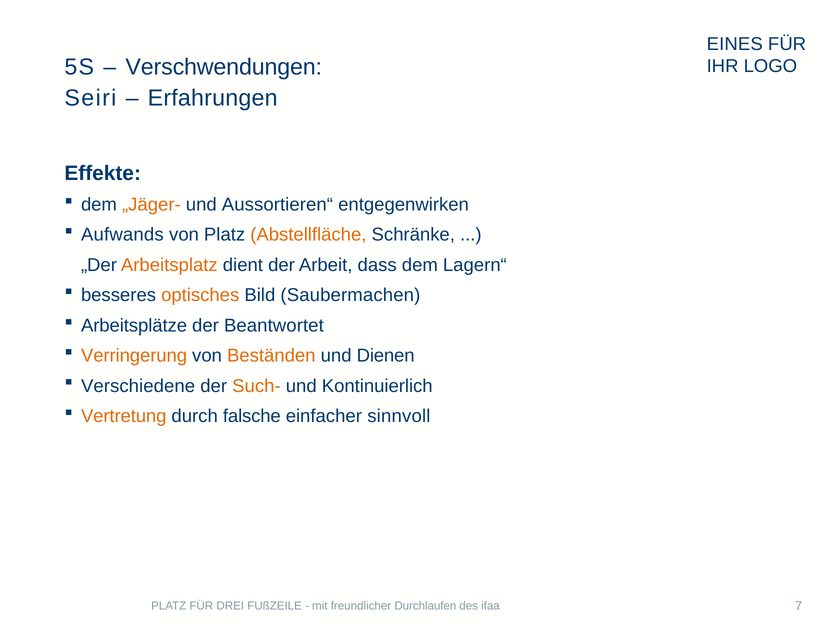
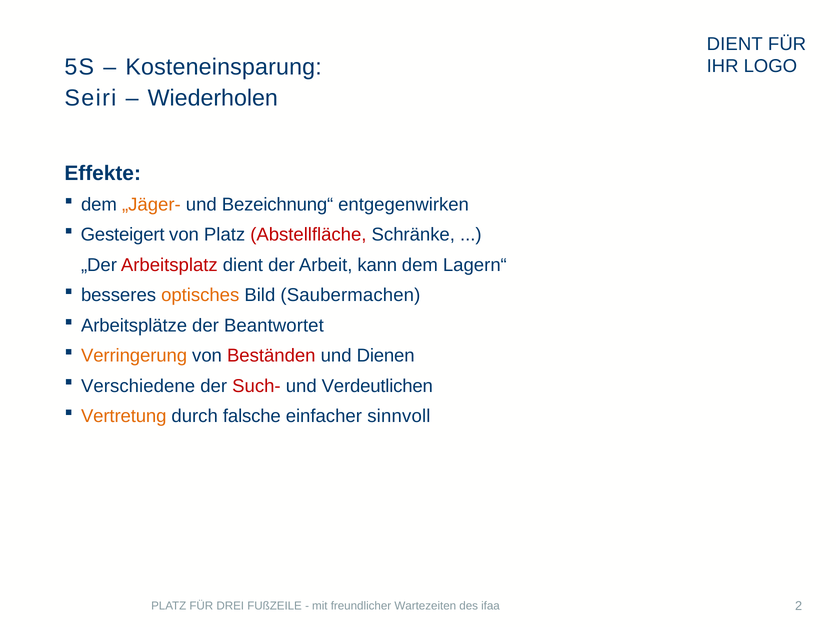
EINES: EINES -> DIENT (735, 44)
Verschwendungen: Verschwendungen -> Kosteneinsparung (224, 67)
Erfahrungen: Erfahrungen -> Wiederholen (213, 98)
Aussortieren“: Aussortieren“ -> Bezeichnung“ (278, 205)
Aufwands: Aufwands -> Gesteigert (123, 235)
Abstellfläche colour: orange -> red (308, 235)
Arbeitsplatz colour: orange -> red (169, 265)
dass: dass -> kann (377, 265)
Beständen colour: orange -> red (271, 356)
Such- colour: orange -> red (256, 386)
Kontinuierlich: Kontinuierlich -> Verdeutlichen (377, 386)
Durchlaufen: Durchlaufen -> Wartezeiten (425, 606)
7: 7 -> 2 (799, 606)
